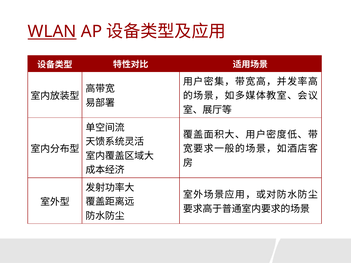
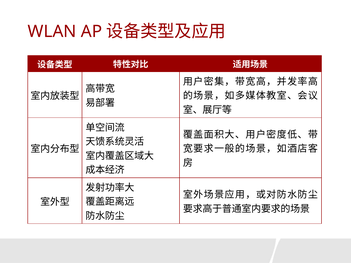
WLAN underline: present -> none (52, 32)
